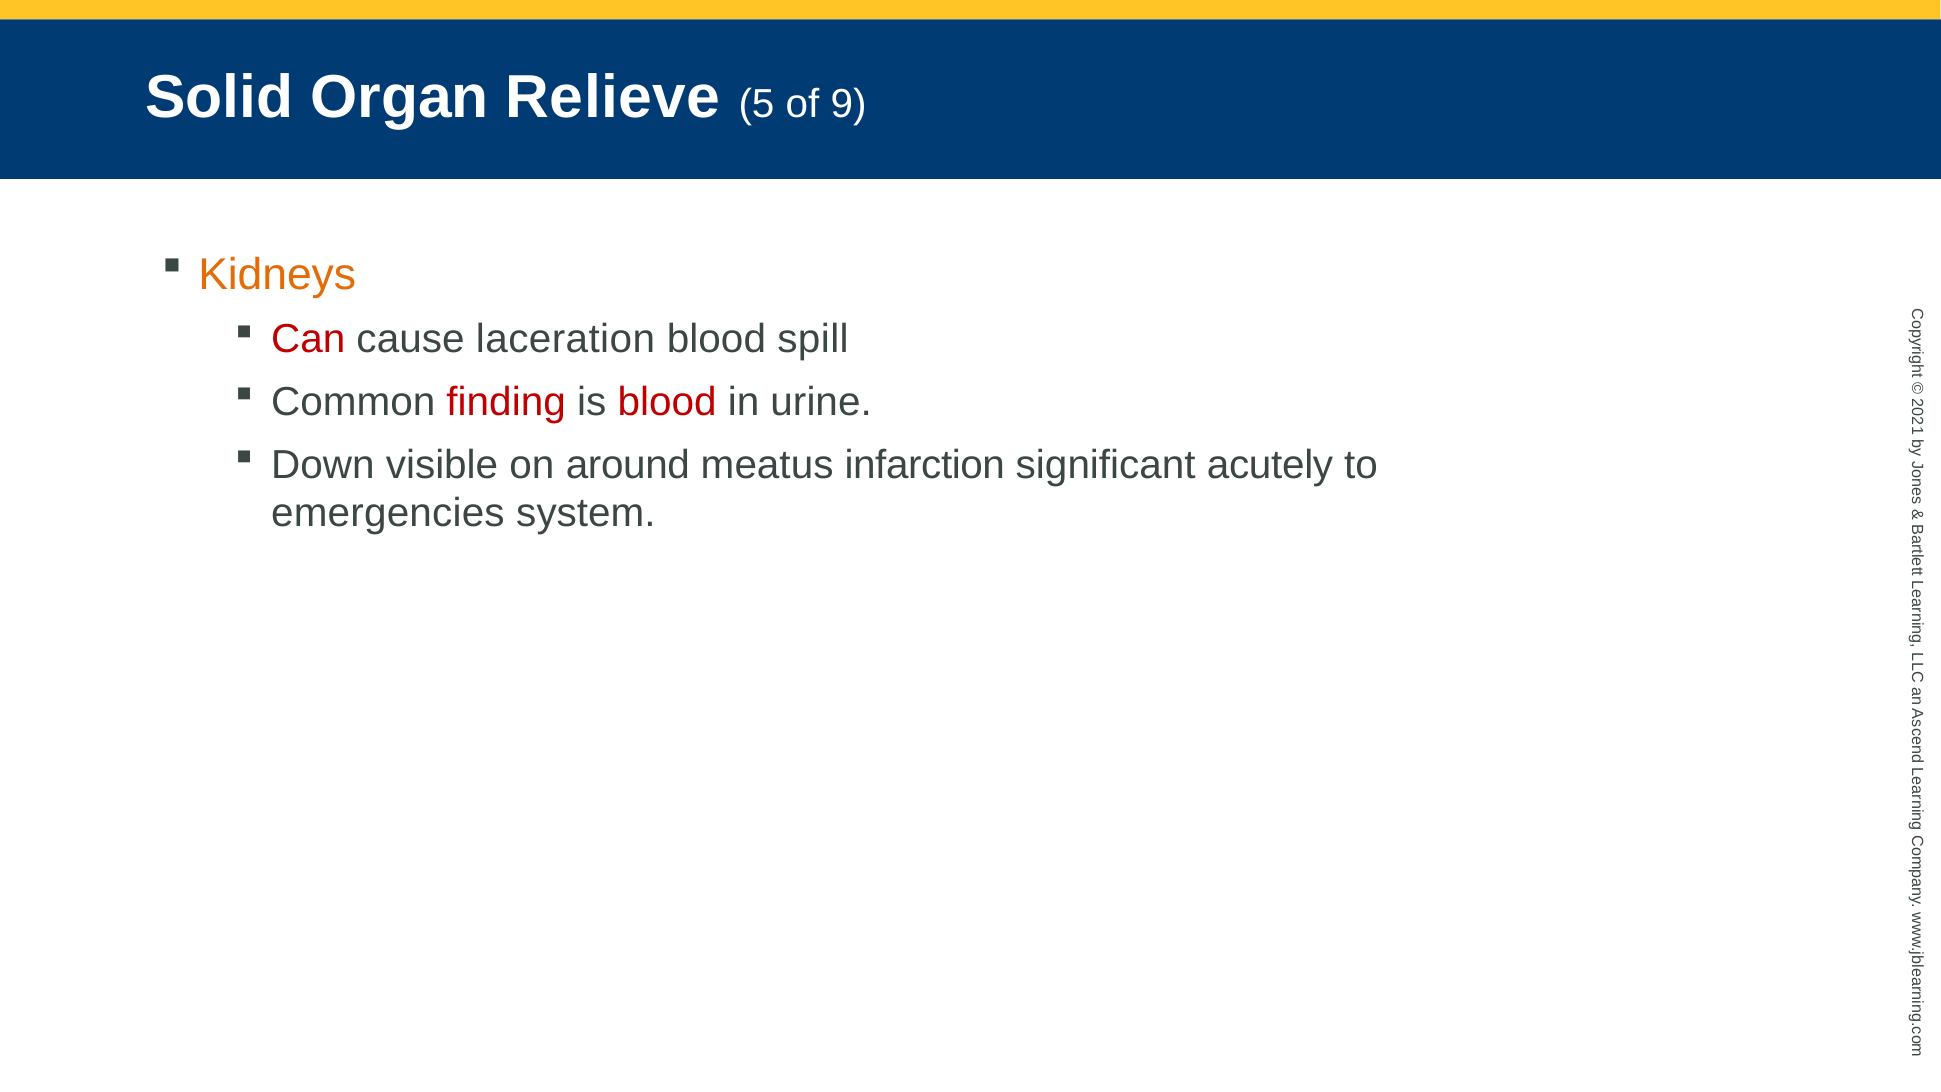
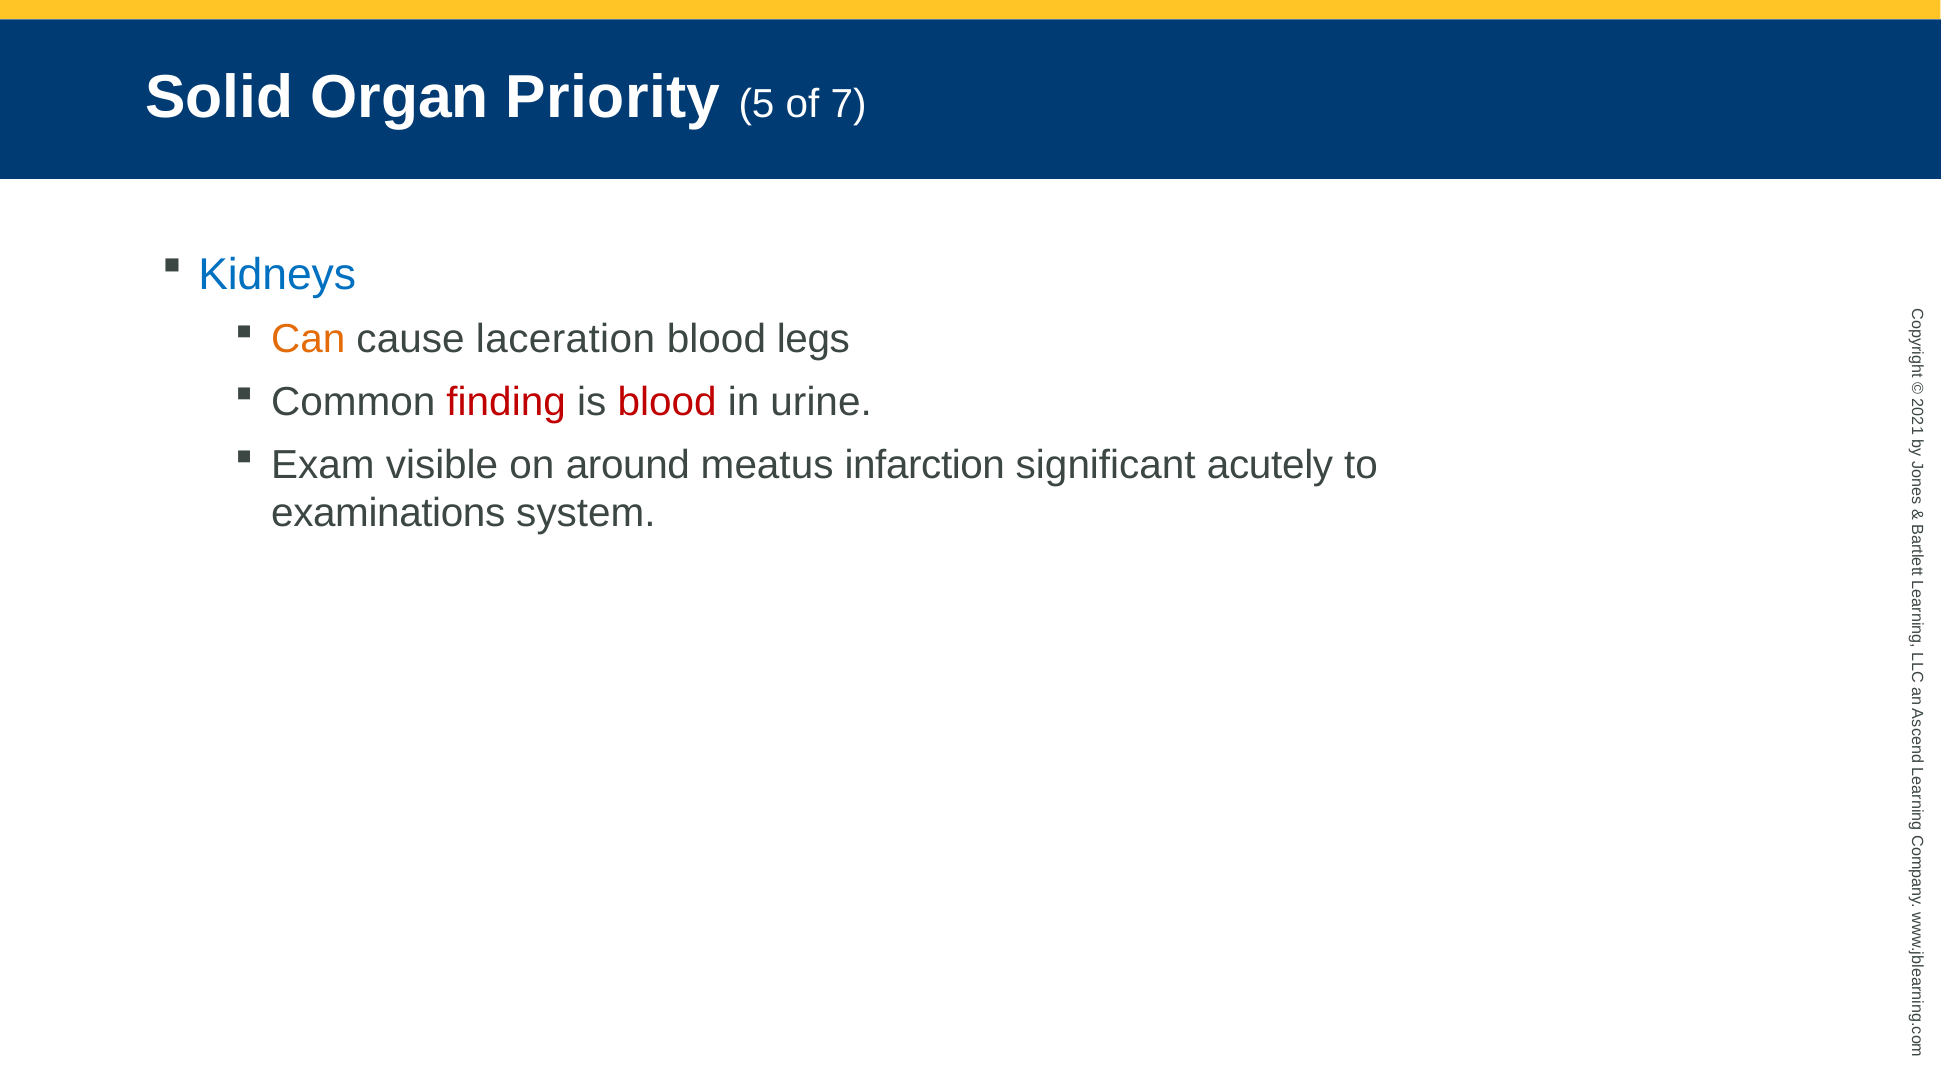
Relieve: Relieve -> Priority (613, 98)
9: 9 -> 7 (849, 104)
Kidneys colour: orange -> blue (277, 274)
Can colour: red -> orange (308, 339)
spill: spill -> legs (813, 339)
Down: Down -> Exam (323, 465)
emergencies: emergencies -> examinations (388, 513)
